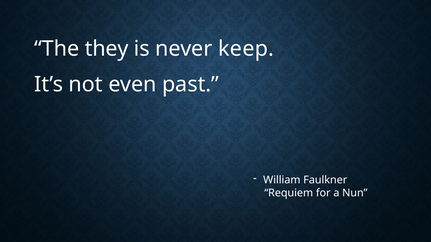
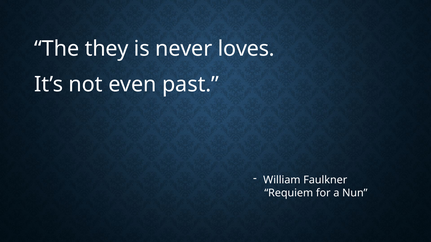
keep: keep -> loves (246, 49)
